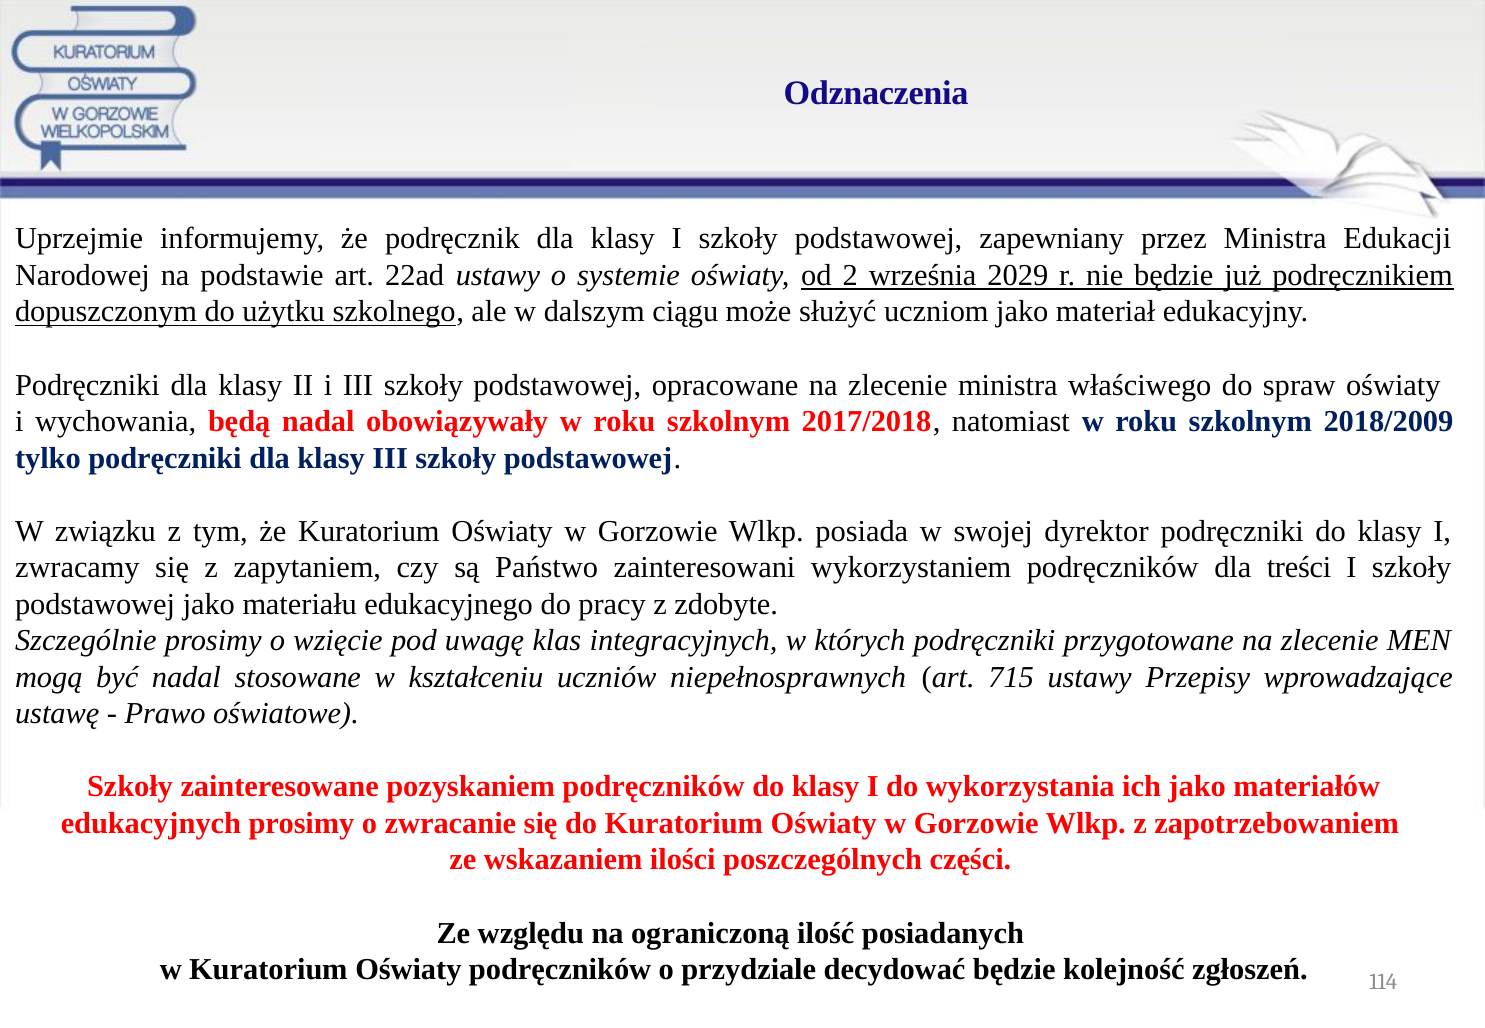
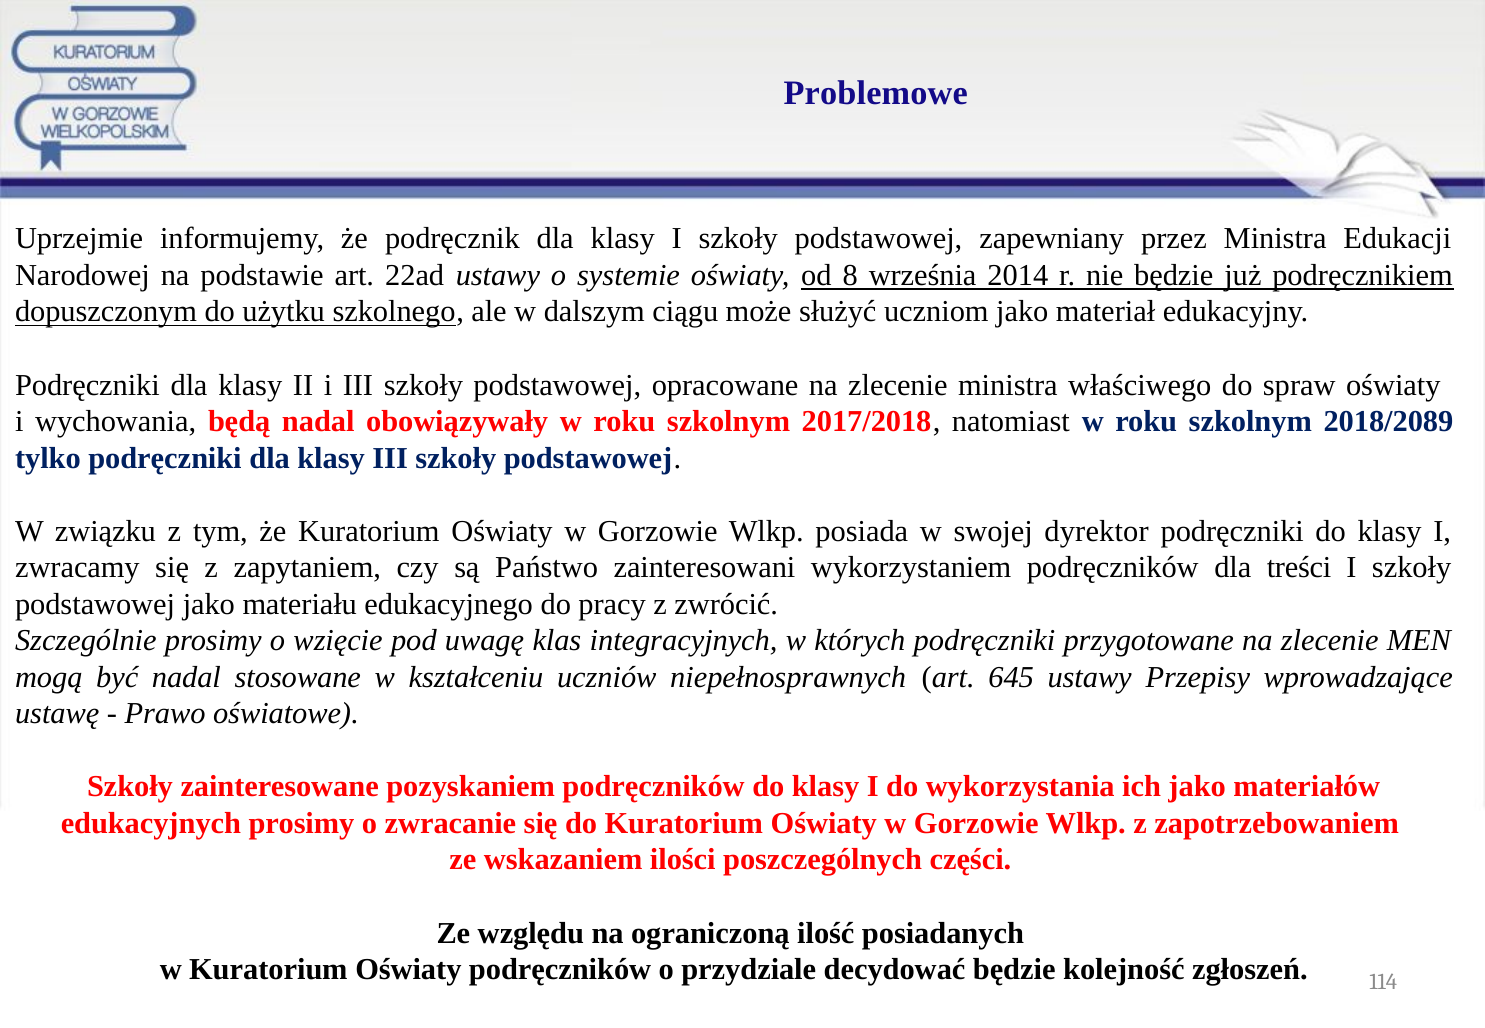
Odznaczenia: Odznaczenia -> Problemowe (876, 93)
2: 2 -> 8 (850, 275)
2029: 2029 -> 2014 (1018, 275)
2018/2009: 2018/2009 -> 2018/2089 (1388, 422)
zdobyte: zdobyte -> zwrócić (726, 604)
715: 715 -> 645 (1011, 677)
